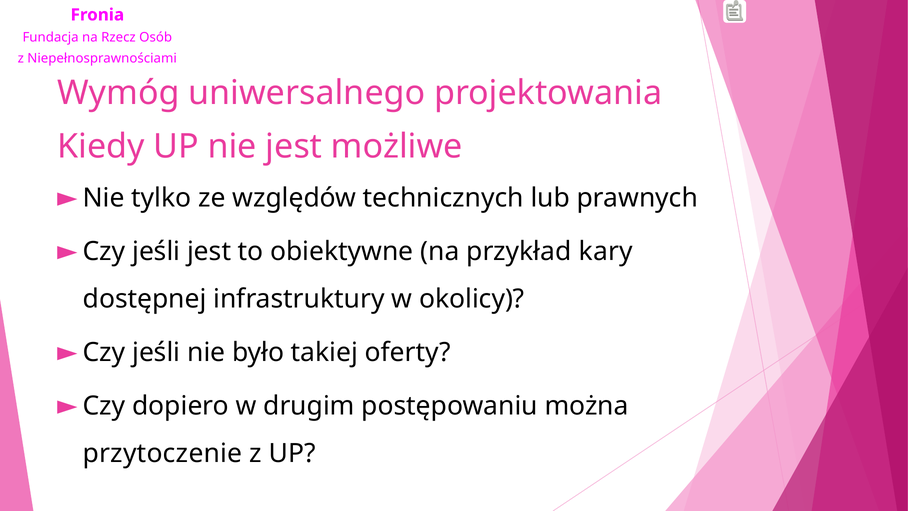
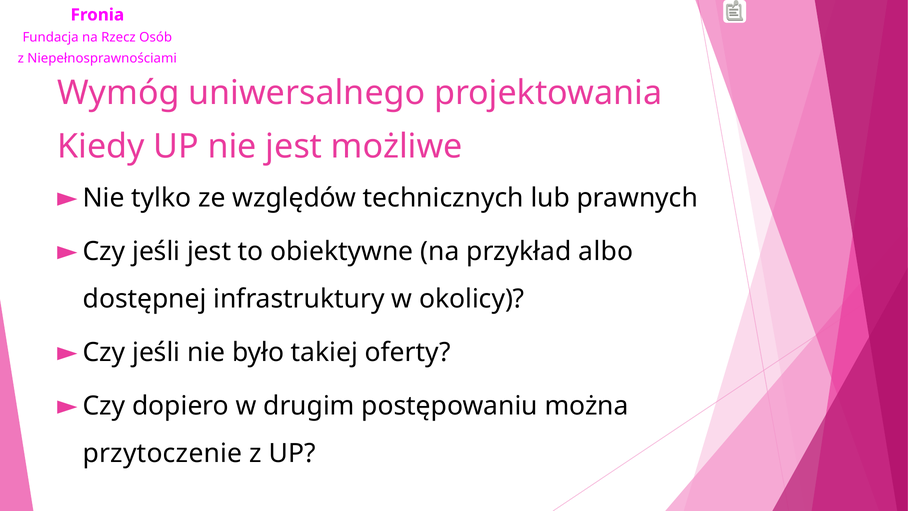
kary: kary -> albo (606, 251)
